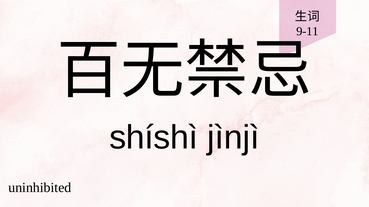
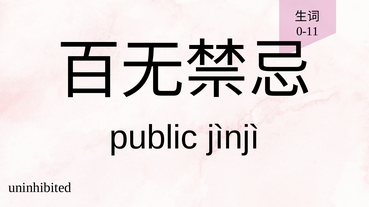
9-11: 9-11 -> 0-11 (307, 31)
shíshì: shíshì -> public (153, 138)
